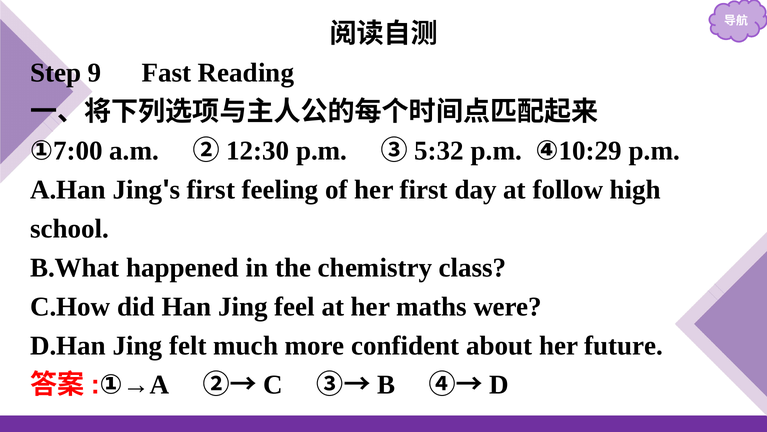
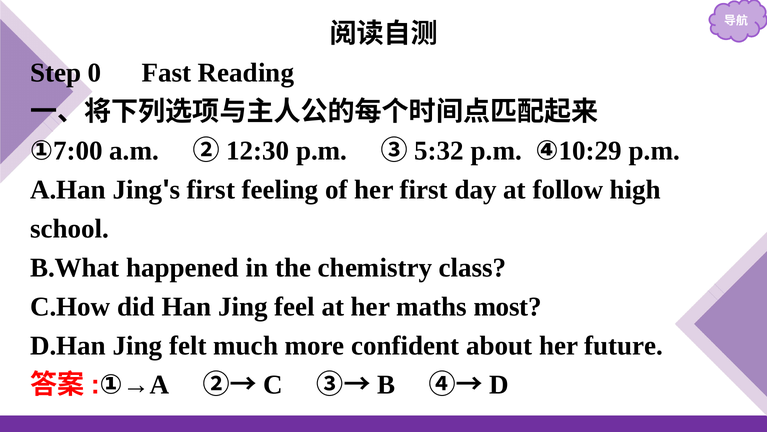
9: 9 -> 0 (95, 73)
were: were -> most (508, 307)
